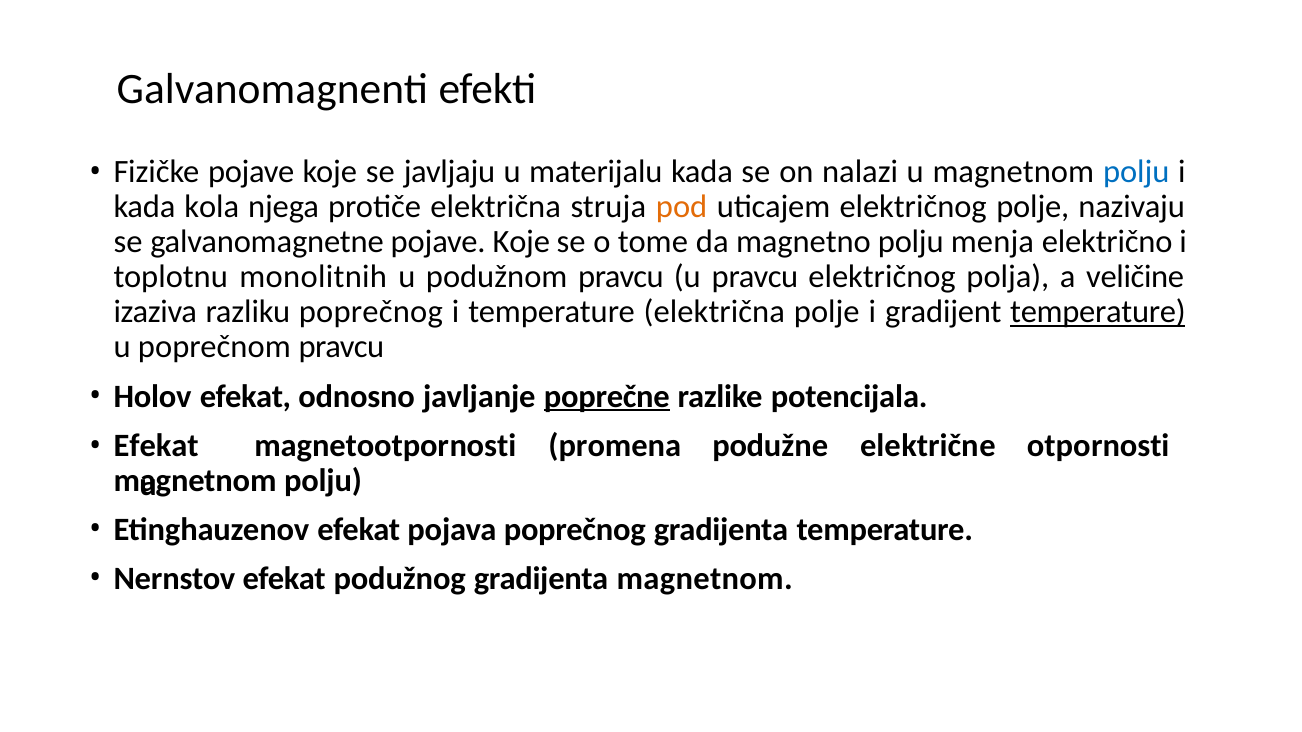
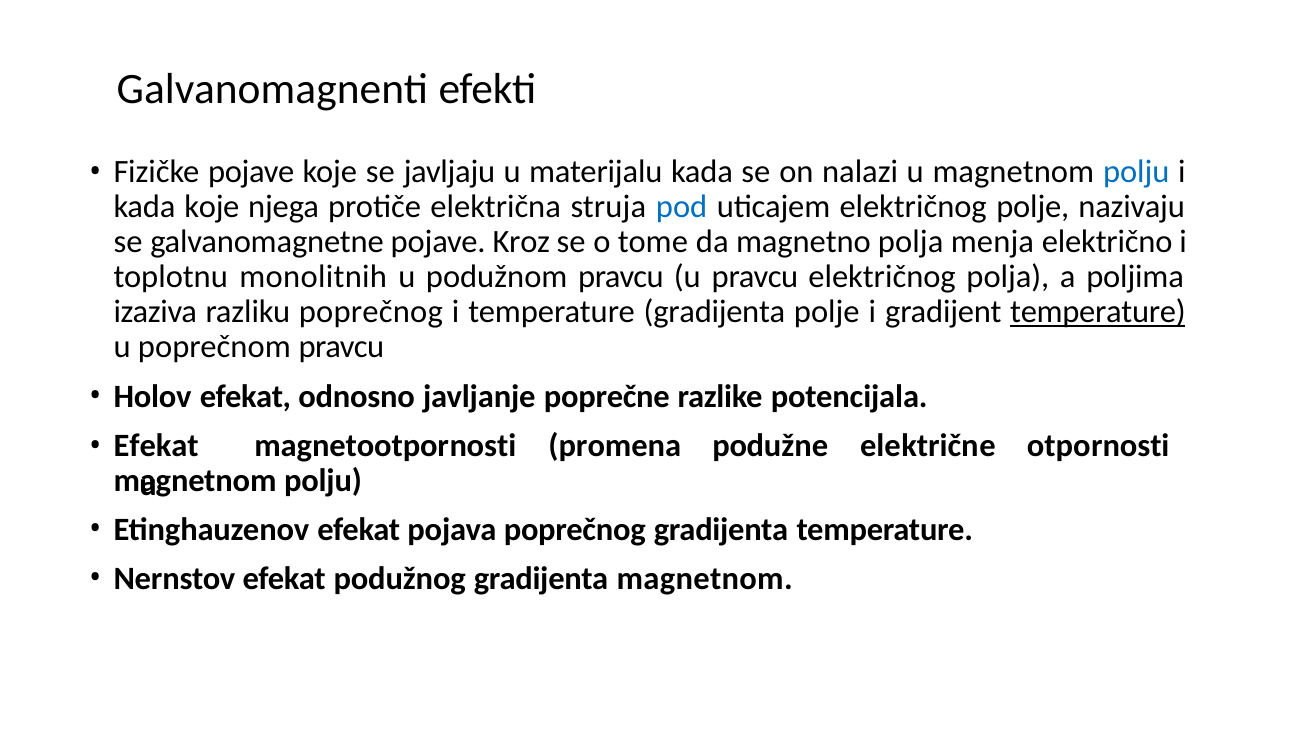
kada kola: kola -> koje (212, 207)
pod colour: orange -> blue (682, 207)
galvanomagnetne pojave Koje: Koje -> Kroz (521, 242)
magnetno polju: polju -> polja (911, 242)
veličine: veličine -> poljima (1135, 277)
temperature električna: električna -> gradijenta (715, 312)
poprečne underline: present -> none (607, 397)
